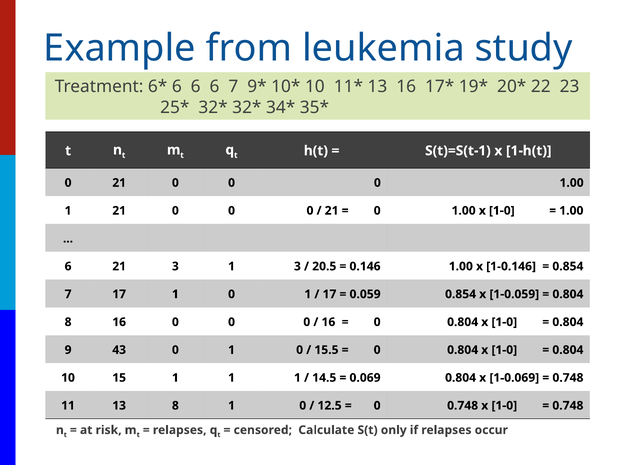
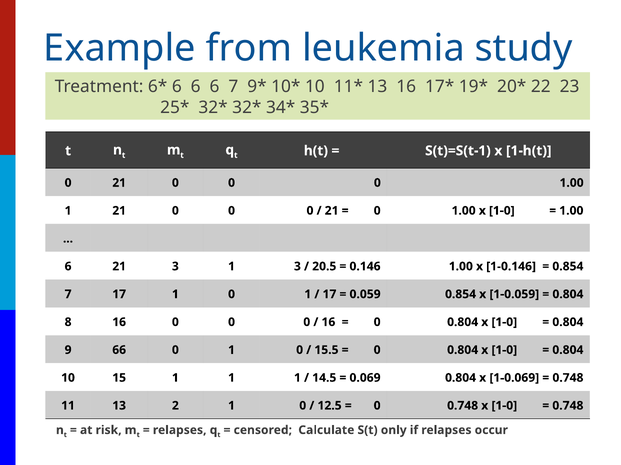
43: 43 -> 66 (119, 350)
13 8: 8 -> 2 (175, 406)
